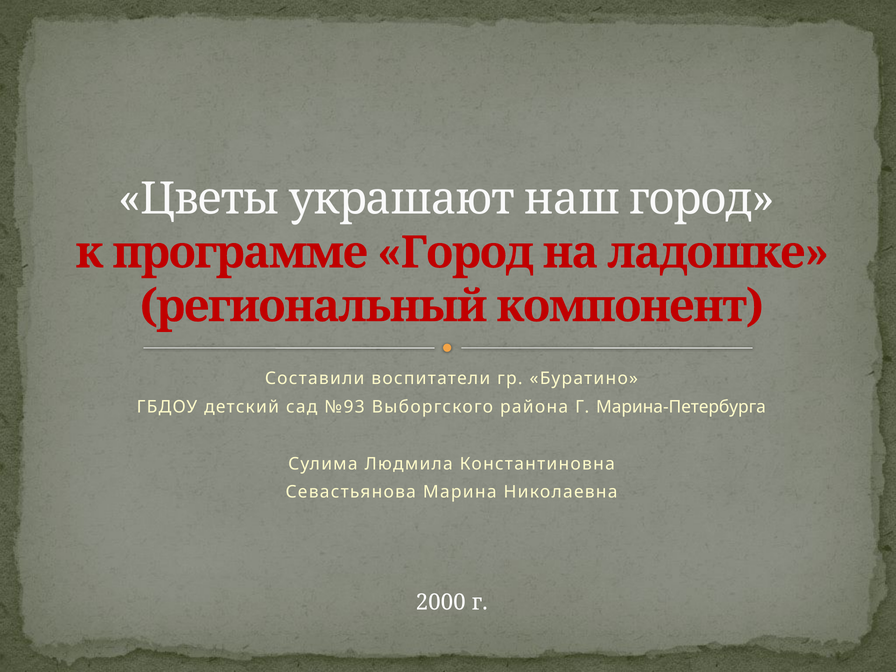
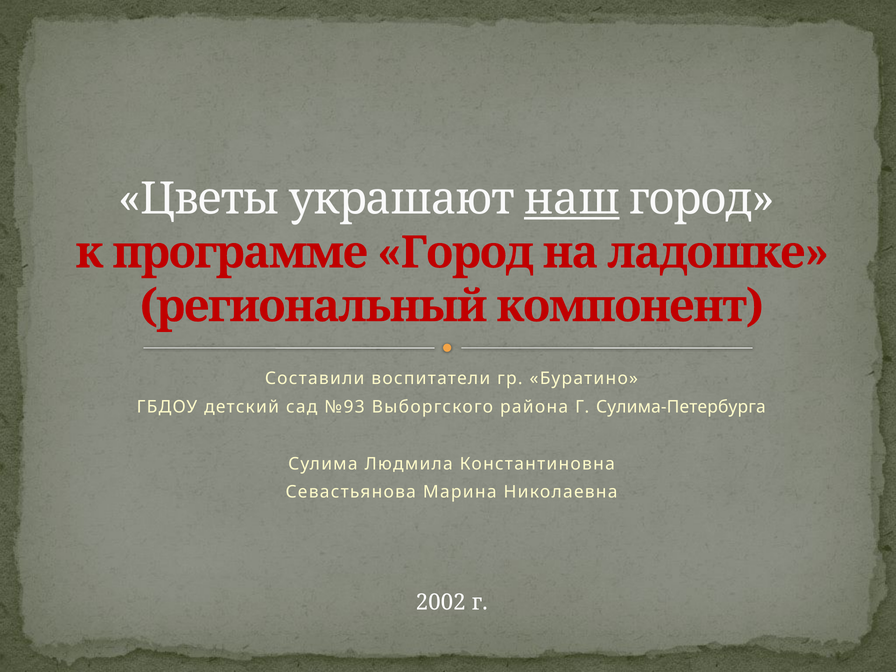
наш underline: none -> present (572, 199)
Марина-Петербурга: Марина-Петербурга -> Сулима-Петербурга (681, 407)
2000: 2000 -> 2002 (441, 602)
